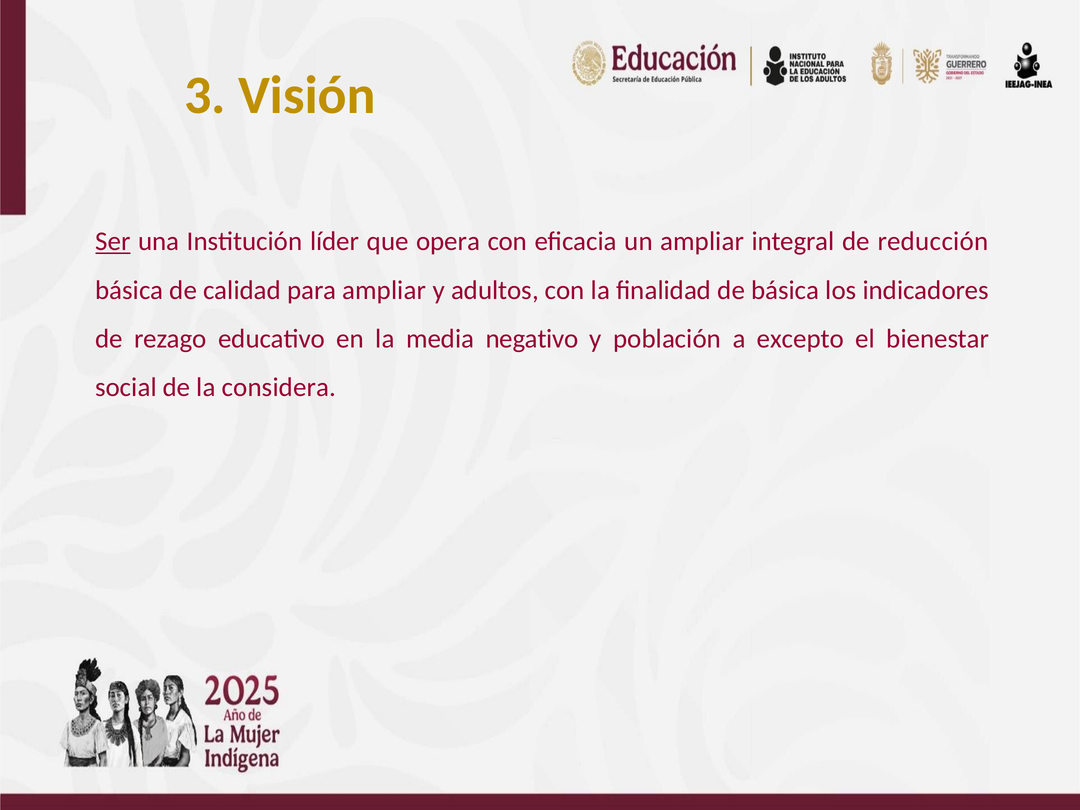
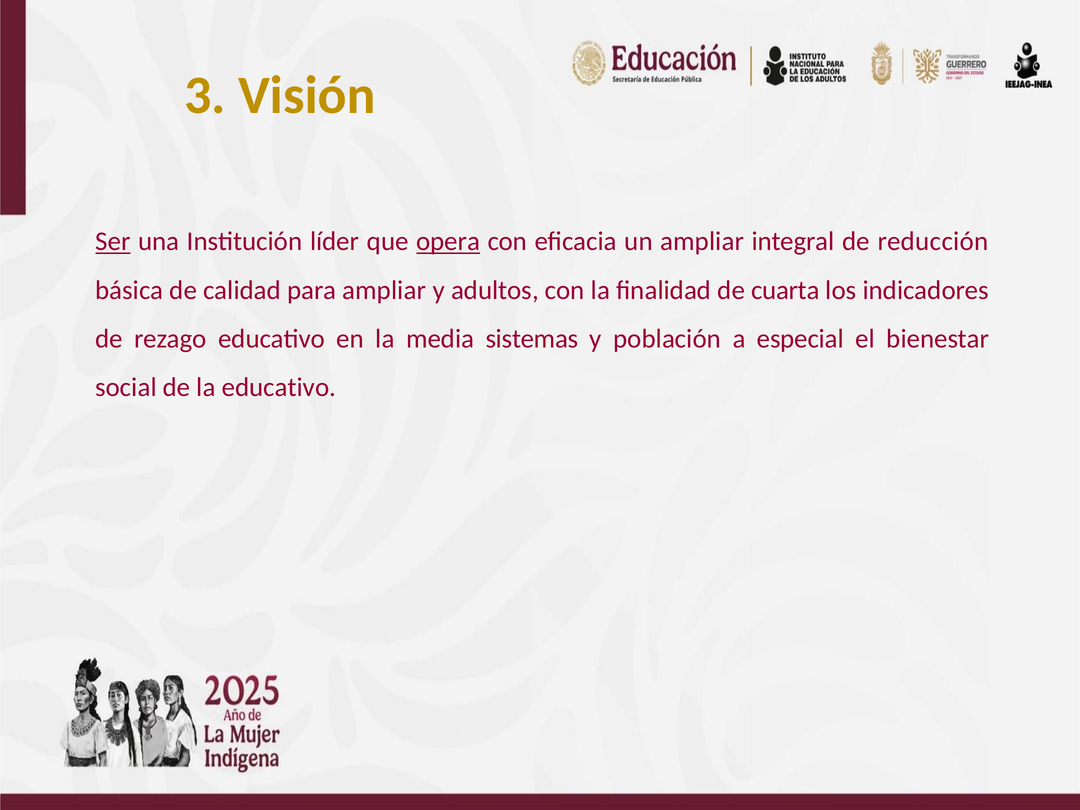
opera underline: none -> present (448, 242)
de básica: básica -> cuarta (785, 290)
negativo: negativo -> sistemas (532, 339)
excepto: excepto -> especial (800, 339)
la considera: considera -> educativo (279, 387)
